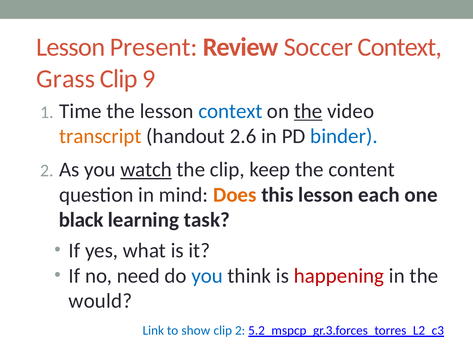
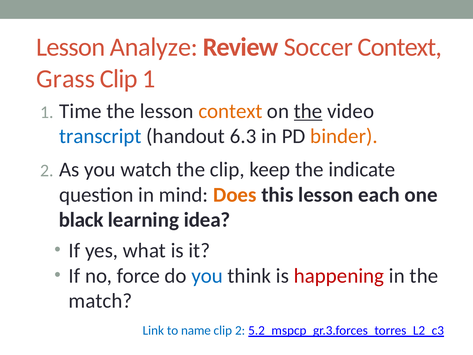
Present: Present -> Analyze (154, 47)
Clip 9: 9 -> 1 (149, 79)
context colour: blue -> orange (230, 111)
transcript colour: orange -> blue (100, 136)
2.6: 2.6 -> 6.3 (243, 136)
binder colour: blue -> orange (344, 136)
watch underline: present -> none (146, 169)
content: content -> indicate (362, 169)
task: task -> idea (207, 220)
need: need -> force (138, 276)
would: would -> match (100, 301)
show: show -> name (196, 330)
